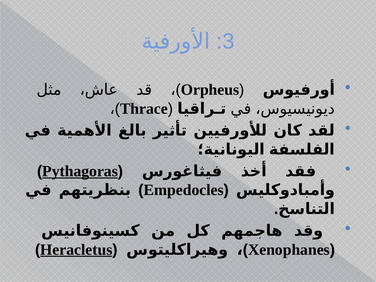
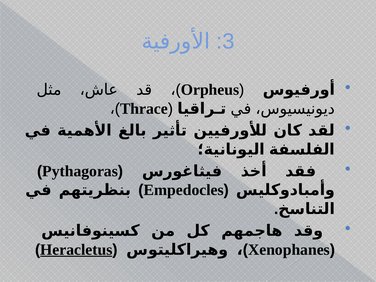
Pythagoras underline: present -> none (80, 171)
